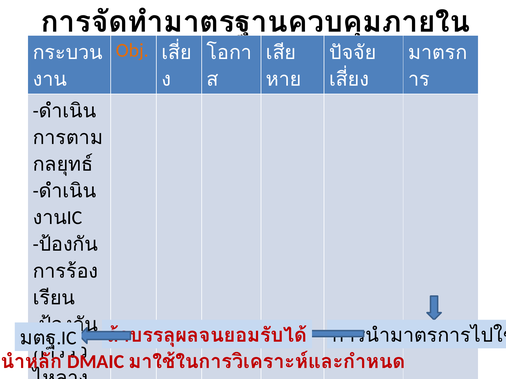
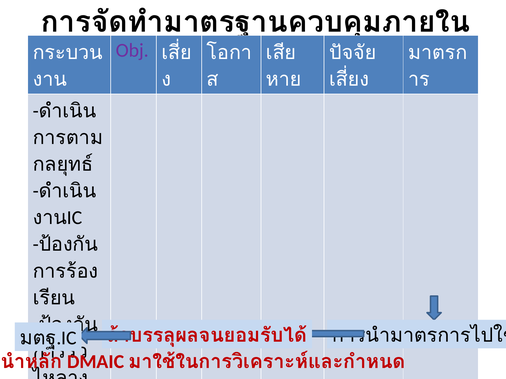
Obj colour: orange -> purple (132, 50)
